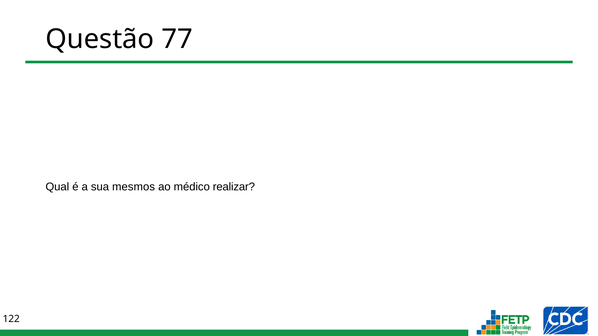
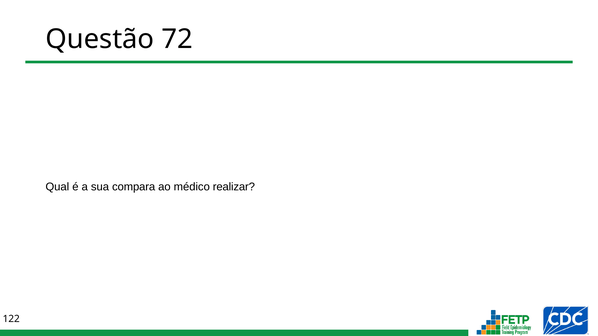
77: 77 -> 72 (177, 39)
mesmos: mesmos -> compara (134, 187)
